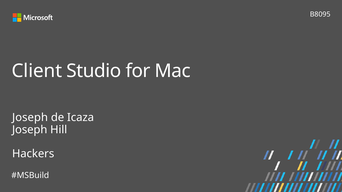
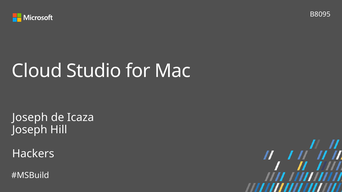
Client: Client -> Cloud (37, 71)
